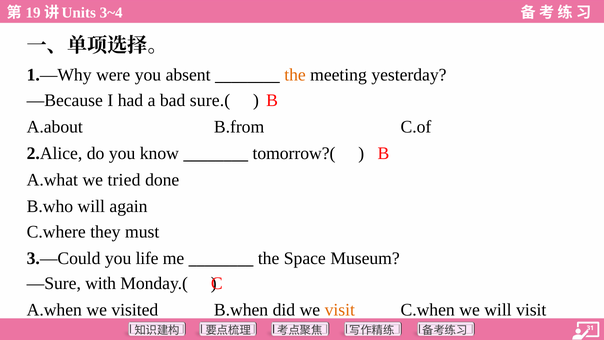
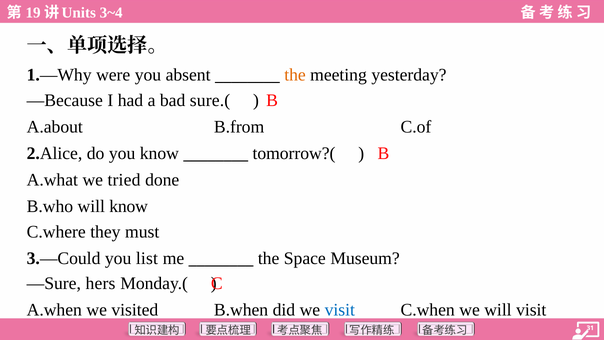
will again: again -> know (129, 206)
life: life -> list (147, 258)
with: with -> hers (100, 283)
visit colour: orange -> blue (340, 310)
